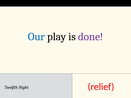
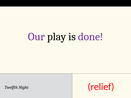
Our colour: blue -> purple (36, 37)
